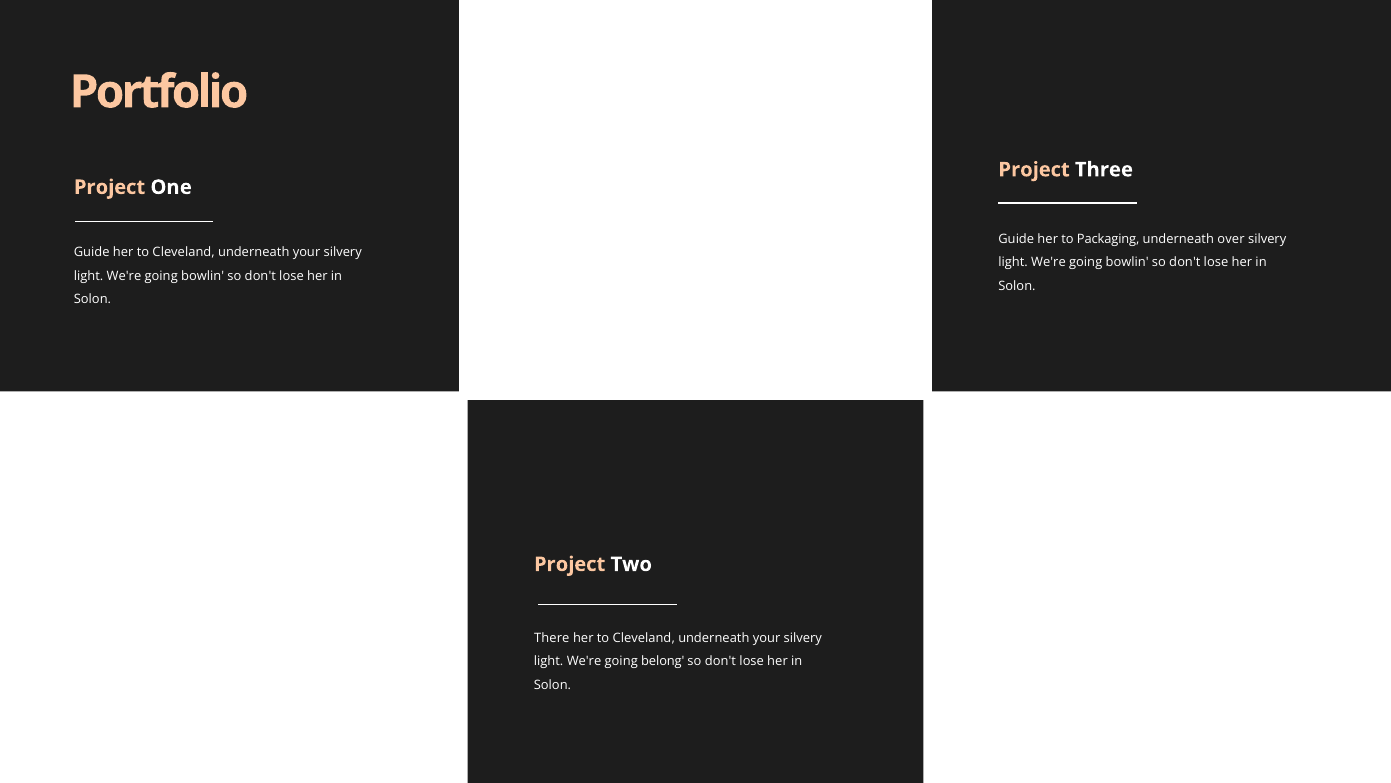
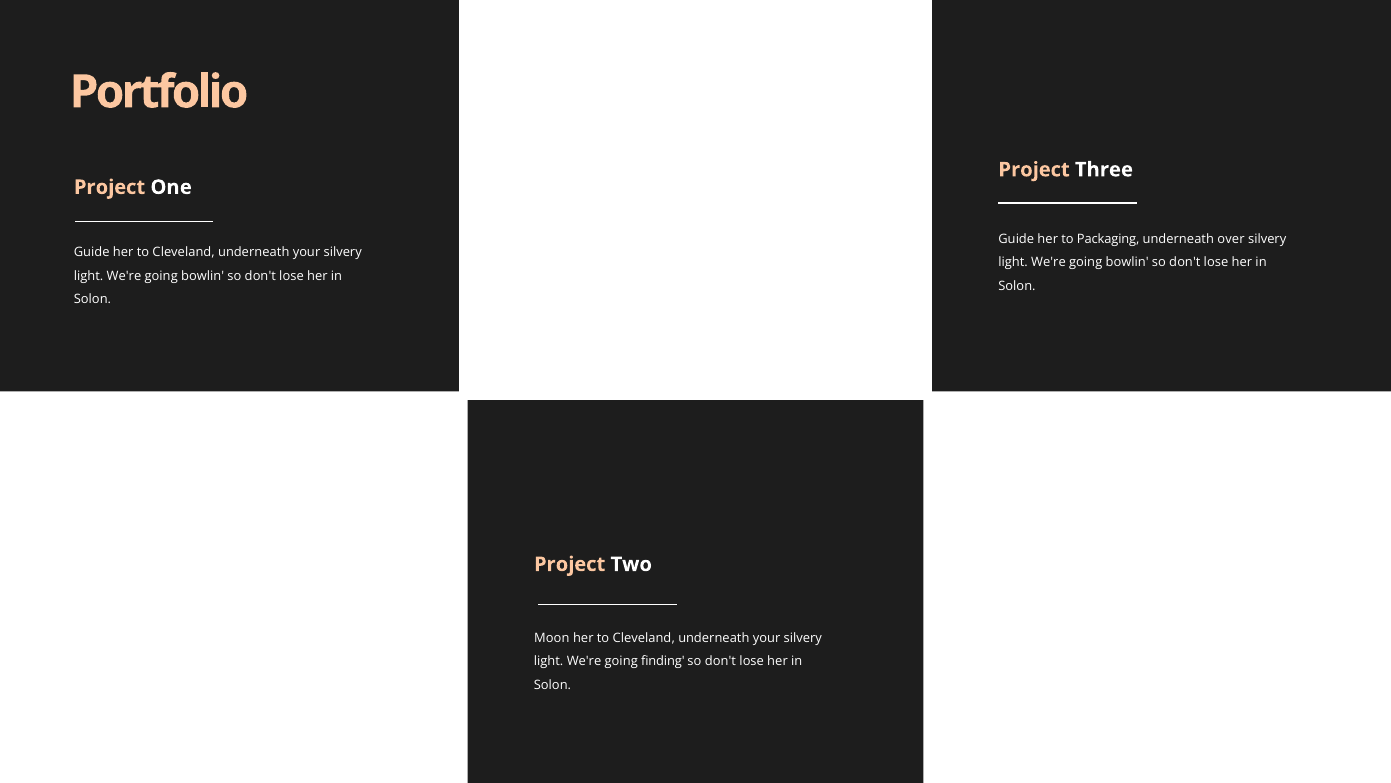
There: There -> Moon (552, 638)
belong: belong -> finding (663, 661)
